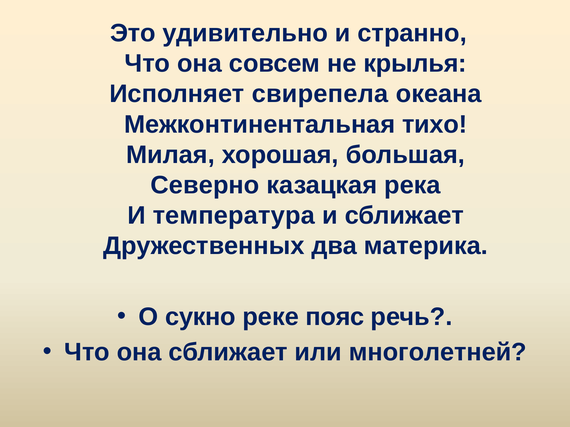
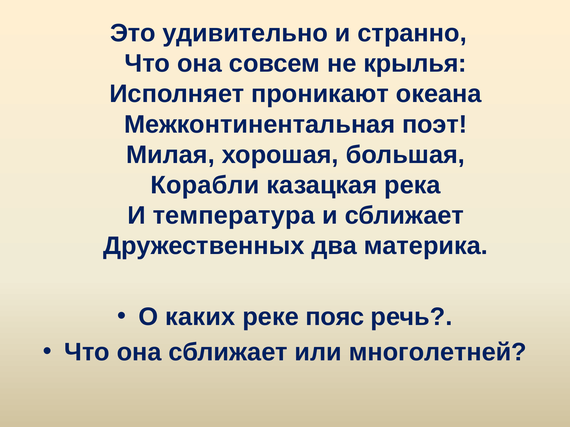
свирепела: свирепела -> проникают (320, 94)
тихо: тихо -> поэт (435, 124)
Северно: Северно -> Корабли (205, 185)
сукно: сукно -> каких (200, 317)
